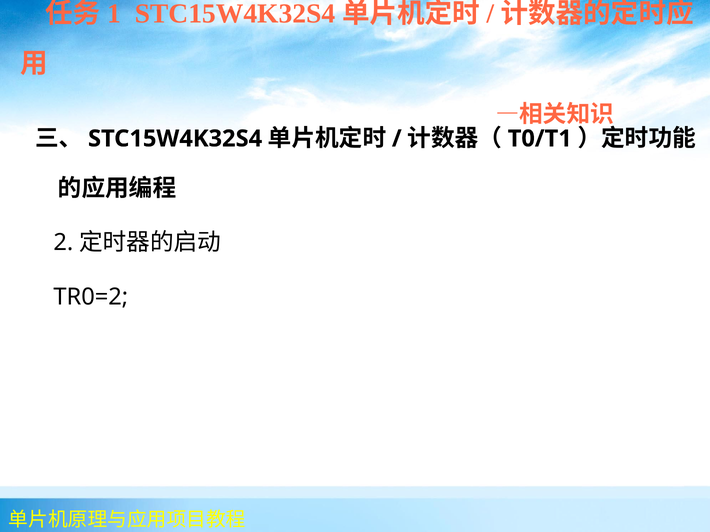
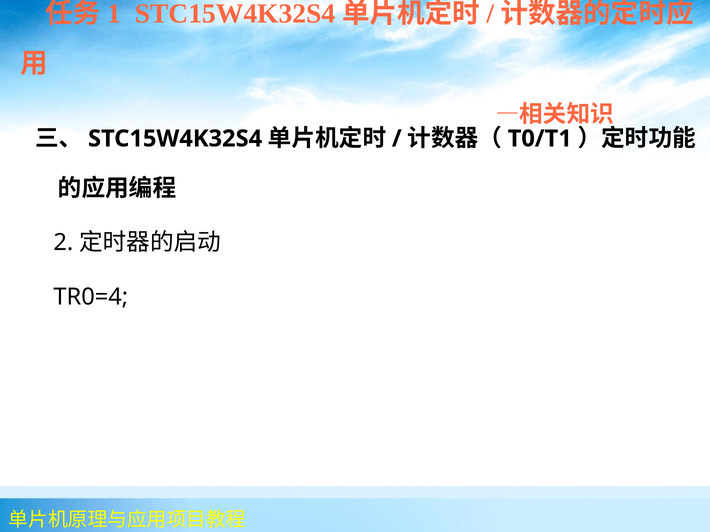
TR0=2: TR0=2 -> TR0=4 (91, 297)
